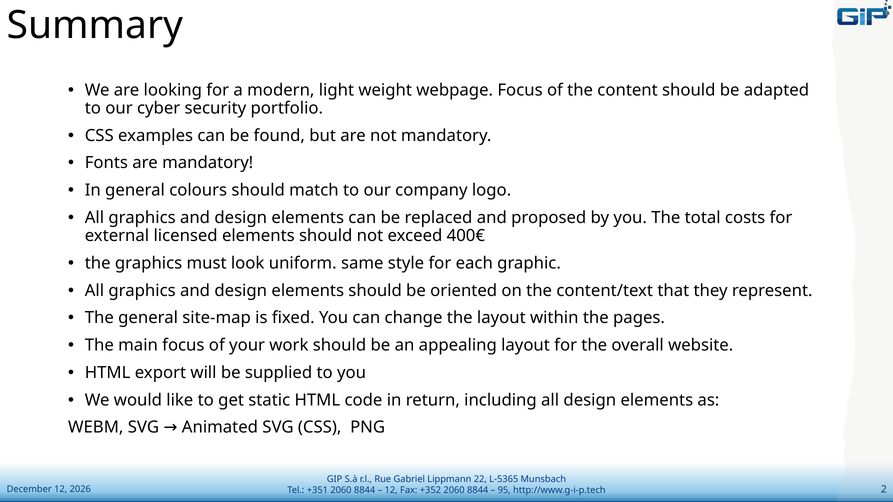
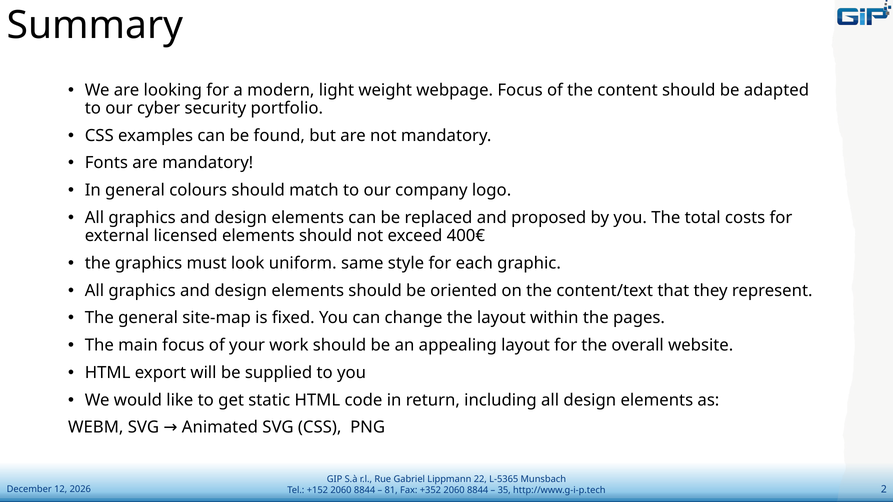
+351: +351 -> +152 (317, 490)
12: 12 -> 81 (391, 490)
95: 95 -> 35 (504, 490)
